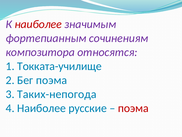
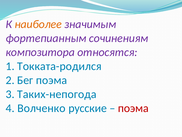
наиболее colour: red -> orange (38, 24)
Токката-училище: Токката-училище -> Токката-родился (59, 66)
4 Наиболее: Наиболее -> Волченко (41, 108)
